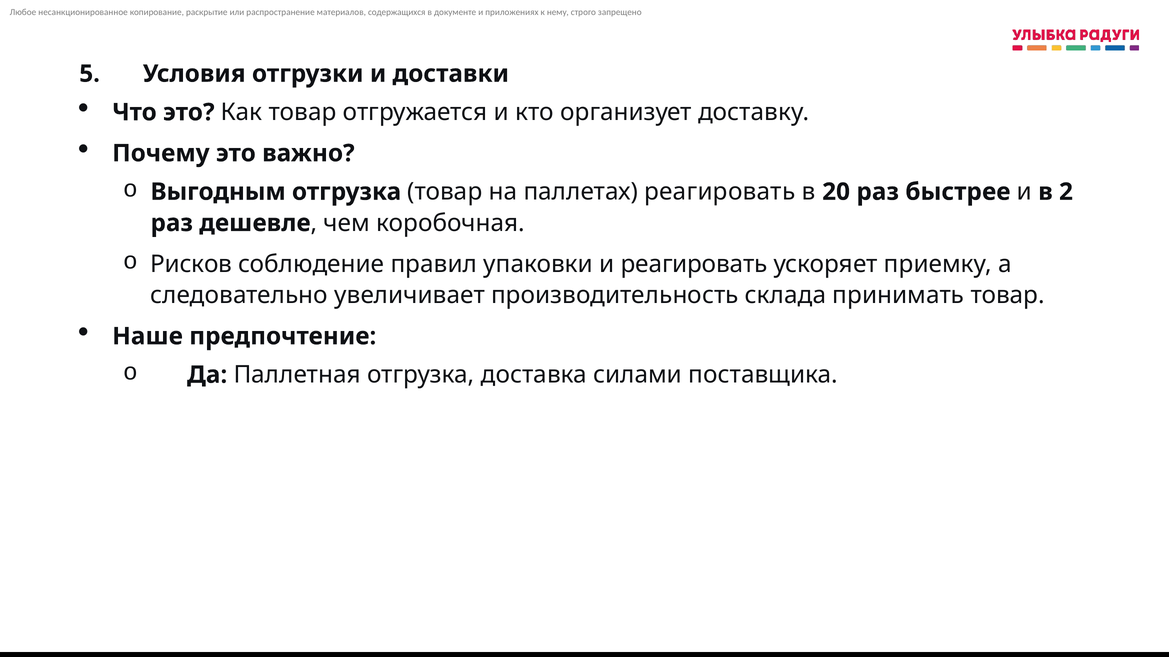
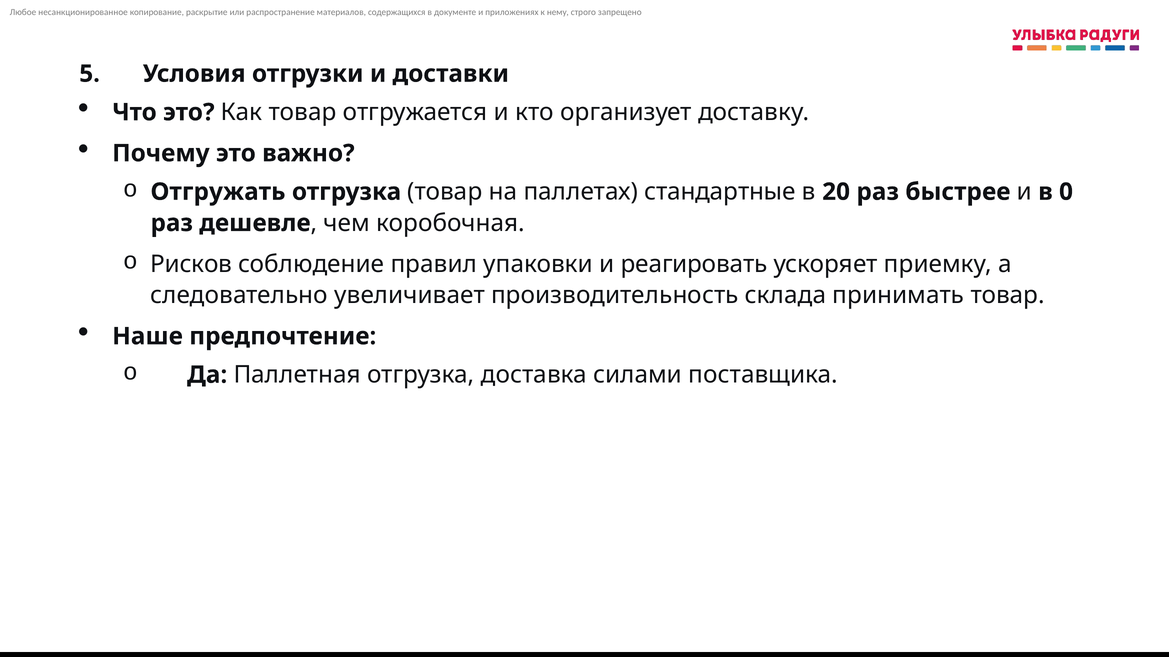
Выгодным: Выгодным -> Отгружать (218, 192)
паллетах реагировать: реагировать -> стандартные (720, 192)
2: 2 -> 0 (1066, 192)
